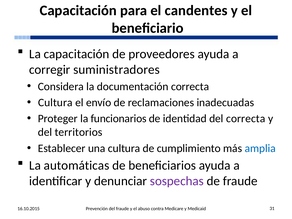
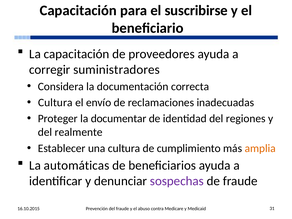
candentes: candentes -> suscribirse (196, 11)
funcionarios: funcionarios -> documentar (119, 119)
del correcta: correcta -> regiones (246, 119)
territorios: territorios -> realmente (79, 132)
amplia colour: blue -> orange (260, 148)
